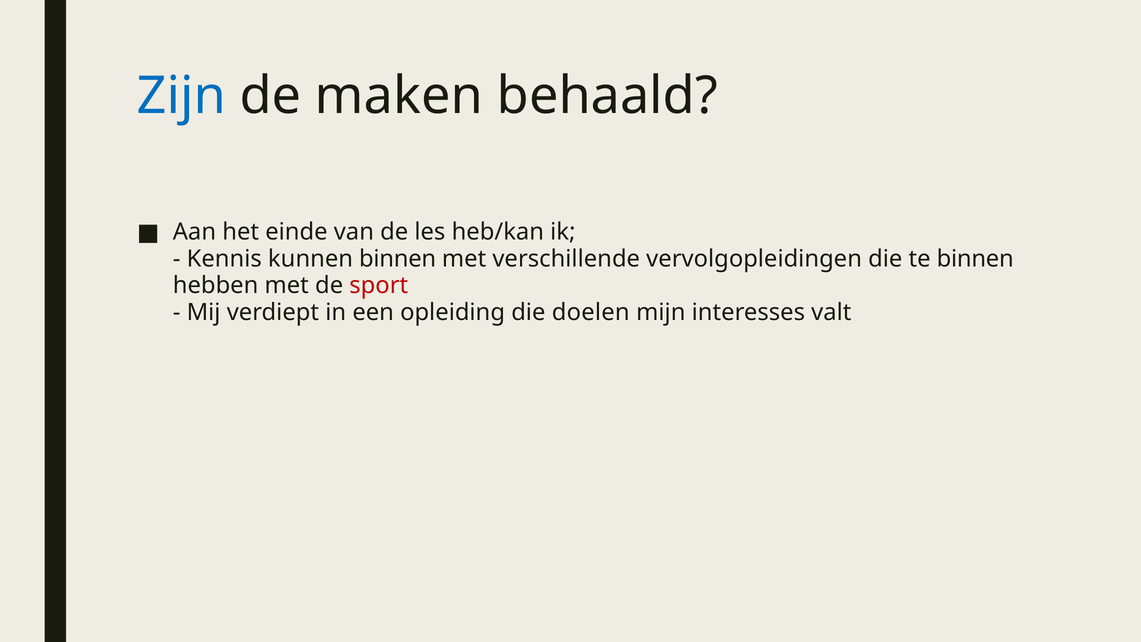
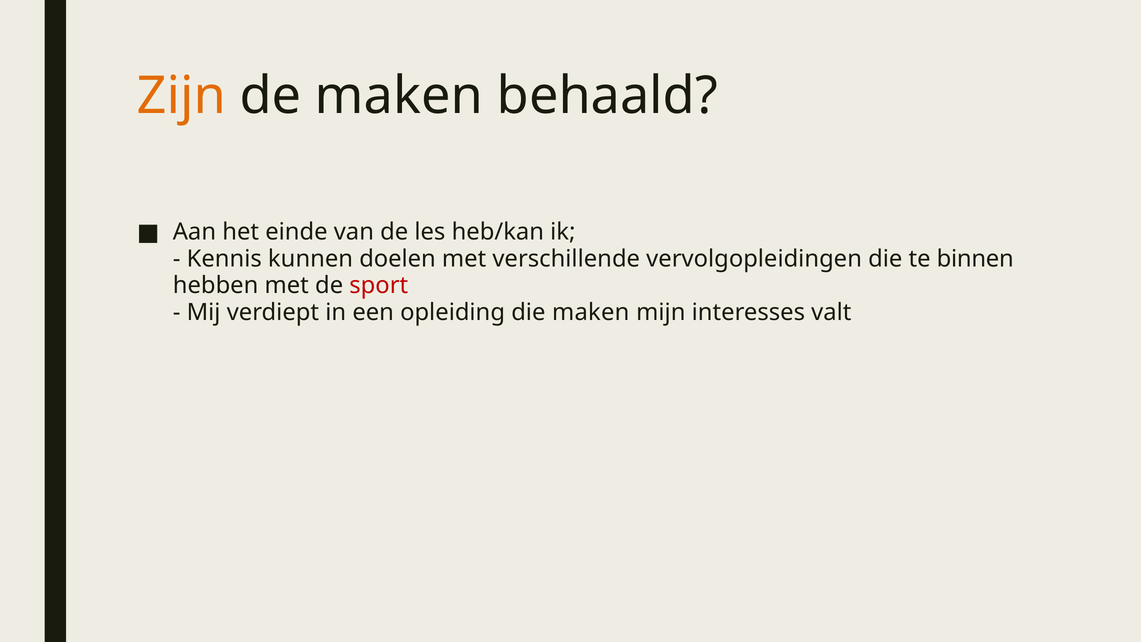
Zijn colour: blue -> orange (181, 96)
kunnen binnen: binnen -> doelen (398, 259)
die doelen: doelen -> maken (591, 312)
